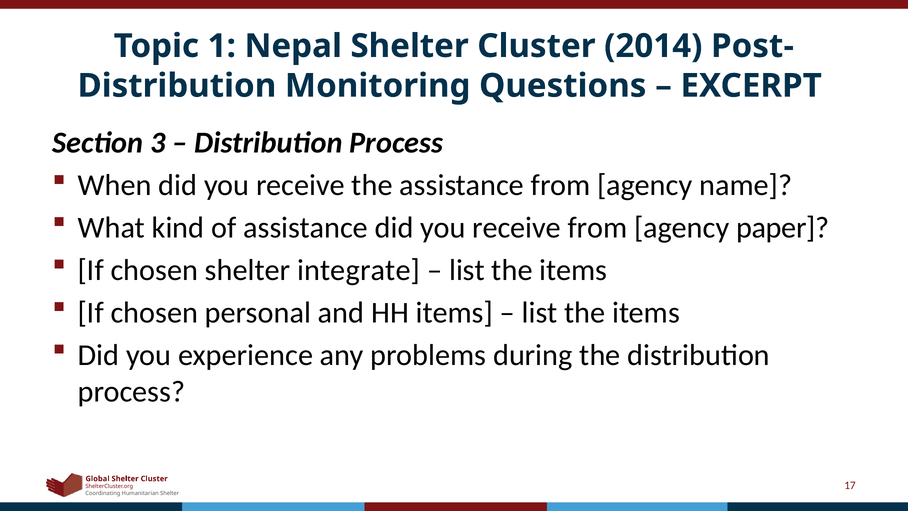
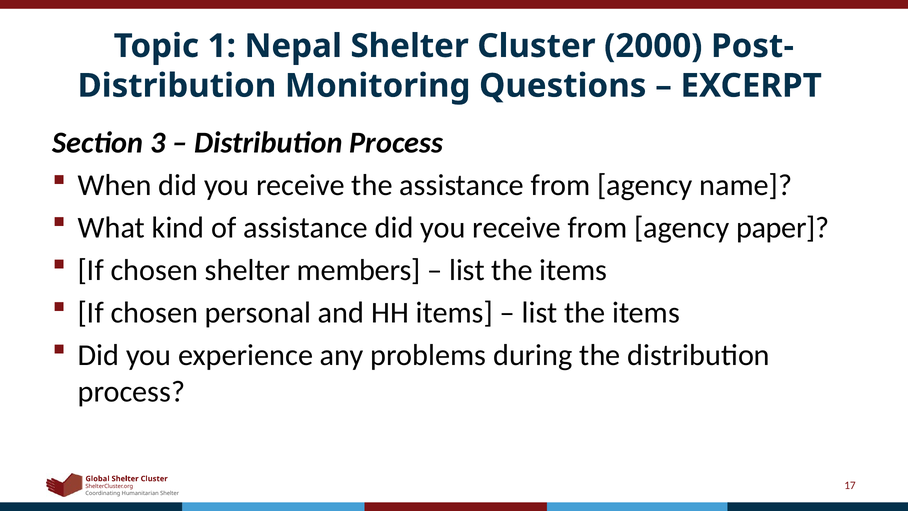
2014: 2014 -> 2000 (653, 46)
integrate: integrate -> members (359, 270)
